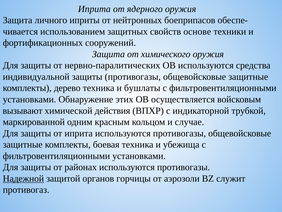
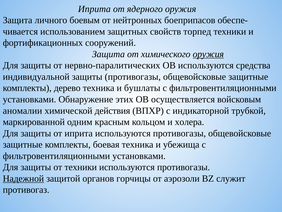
иприты: иприты -> боевым (85, 20)
основе: основе -> торпед (197, 31)
оружия underline: none -> present (208, 54)
вызывают: вызывают -> аномалии (22, 110)
случае: случае -> холера (190, 122)
от районах: районах -> техники (81, 167)
